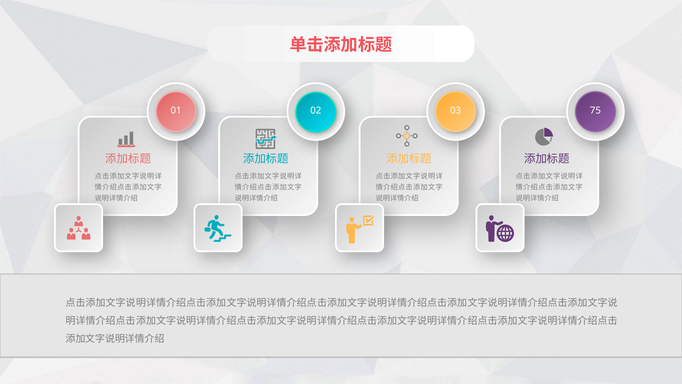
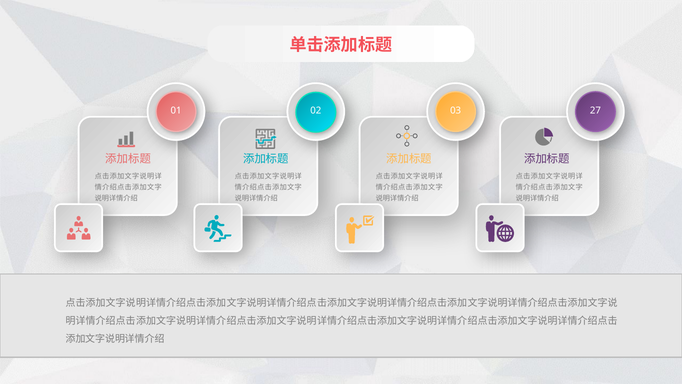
75: 75 -> 27 (595, 111)
